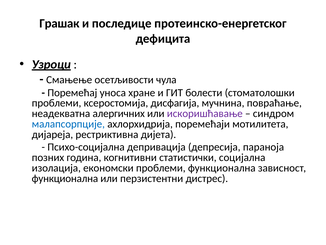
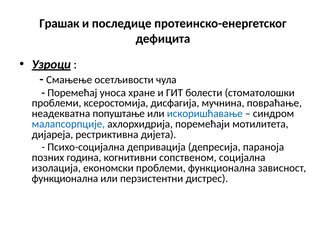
алергичних: алергичних -> попуштање (119, 113)
искоришћавање colour: purple -> blue (205, 113)
статистички: статистички -> сопственом (188, 157)
